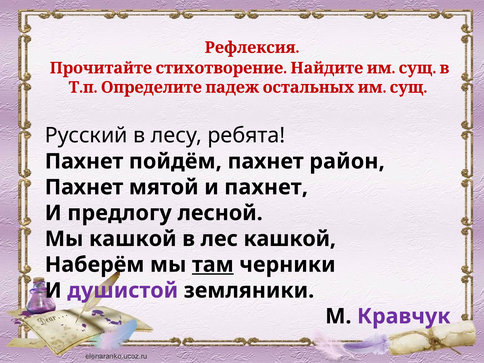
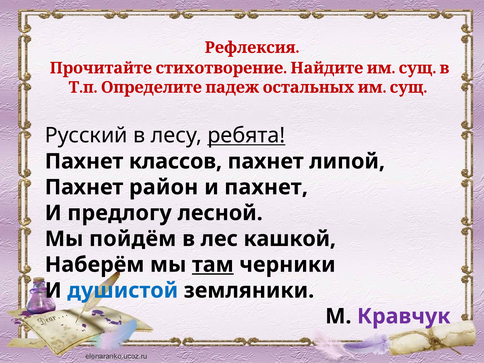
ребята underline: none -> present (246, 136)
пойдём: пойдём -> классов (175, 161)
район: район -> липой (347, 161)
мятой: мятой -> район (164, 187)
Мы кашкой: кашкой -> пойдём (133, 239)
душистой colour: purple -> blue (123, 290)
